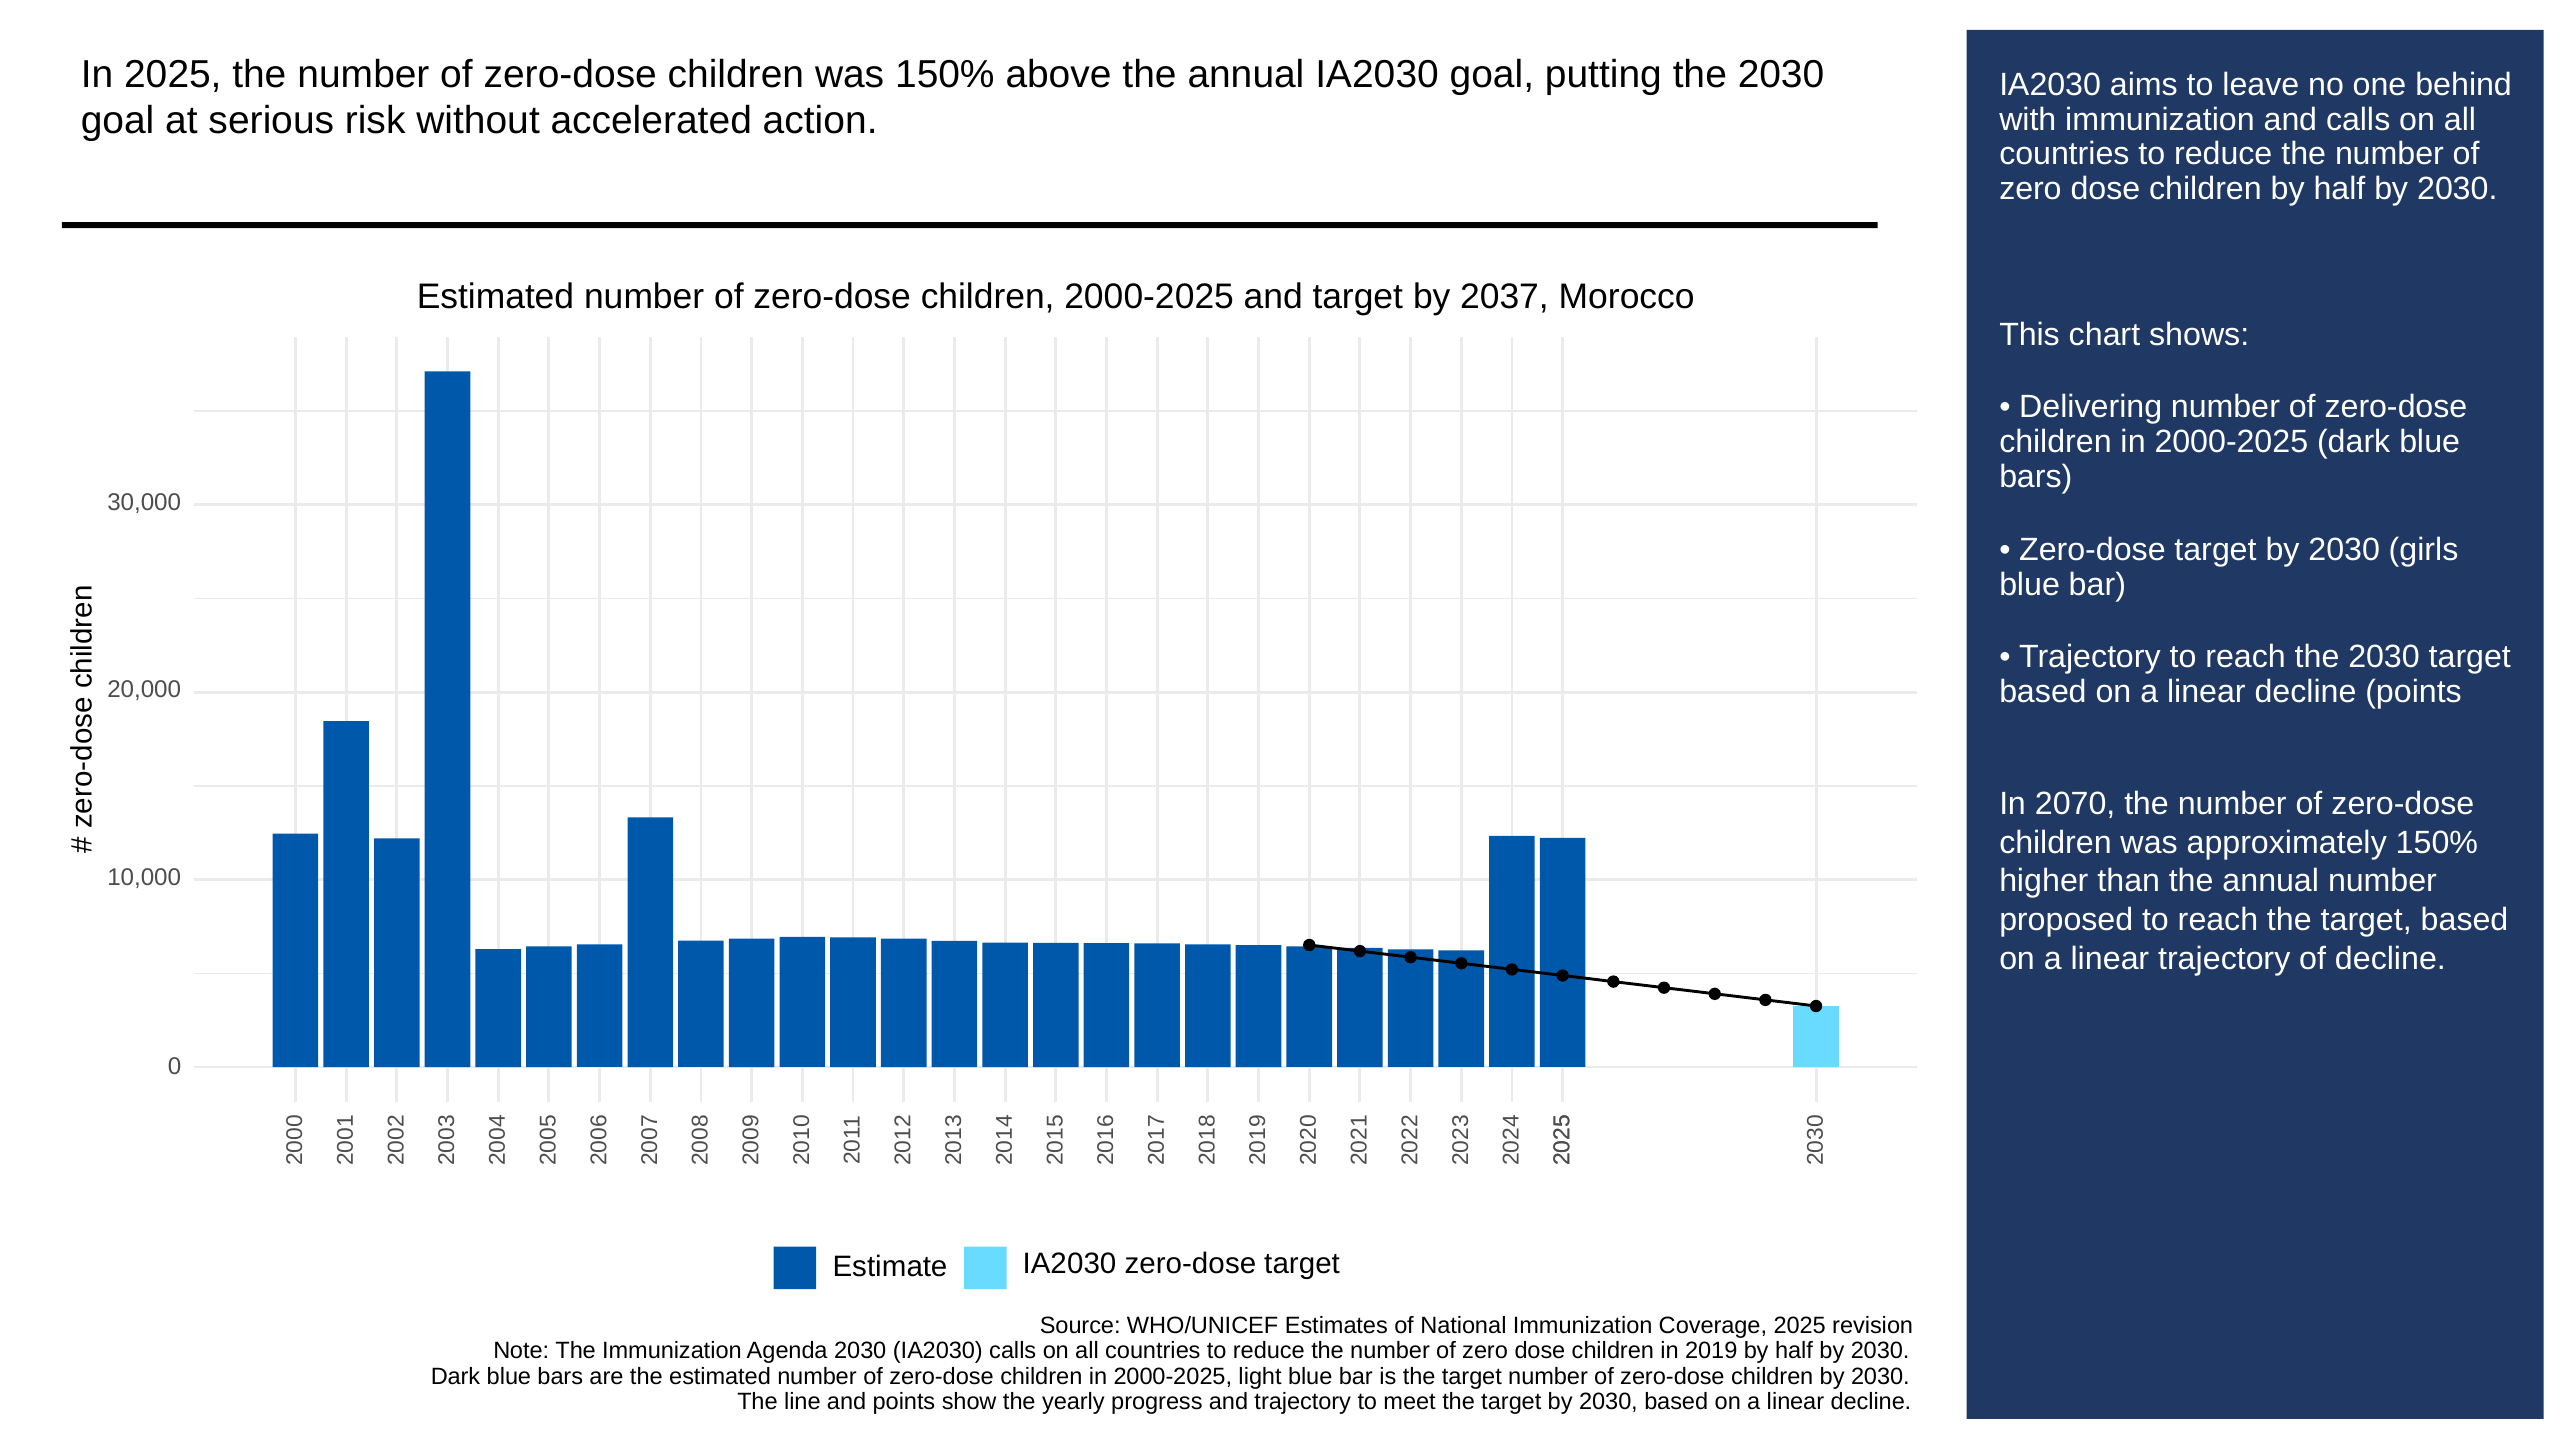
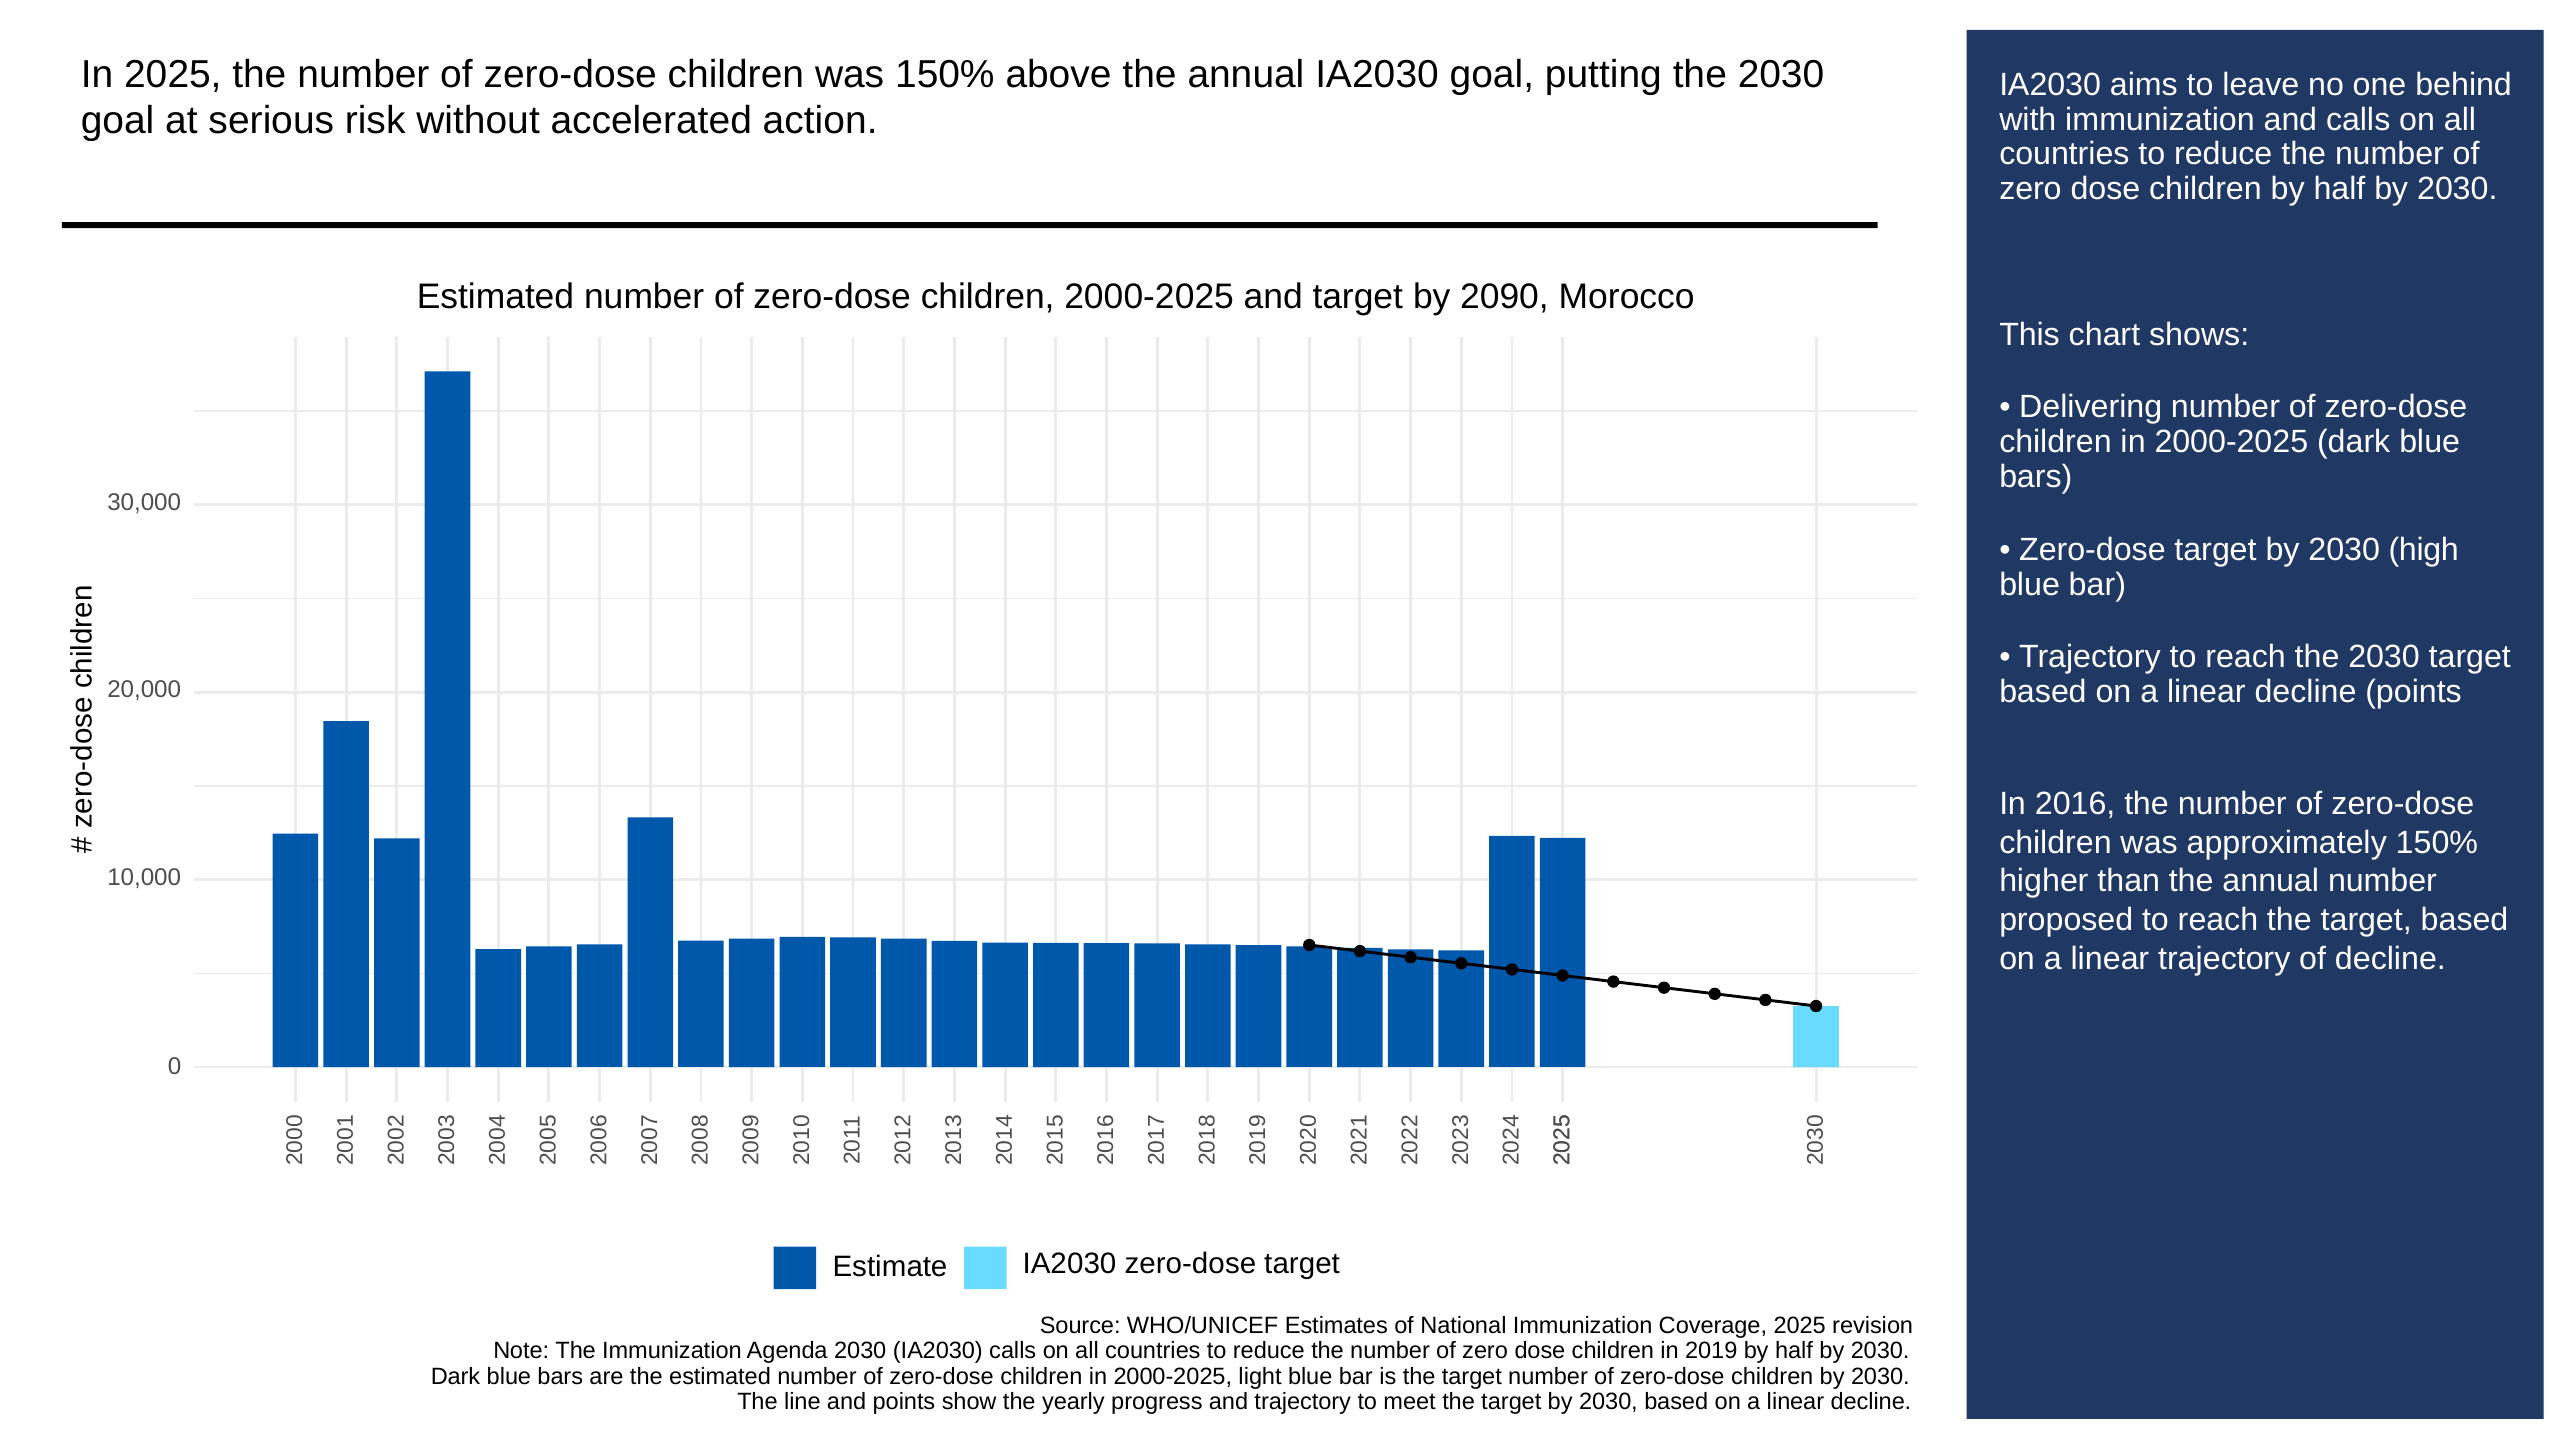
2037: 2037 -> 2090 (1504, 297)
girls: girls -> high (2424, 550)
2070: 2070 -> 2016 (2075, 804)
